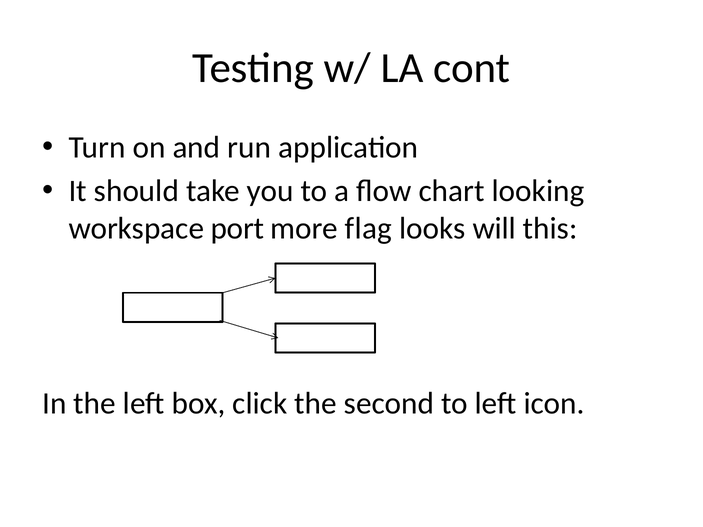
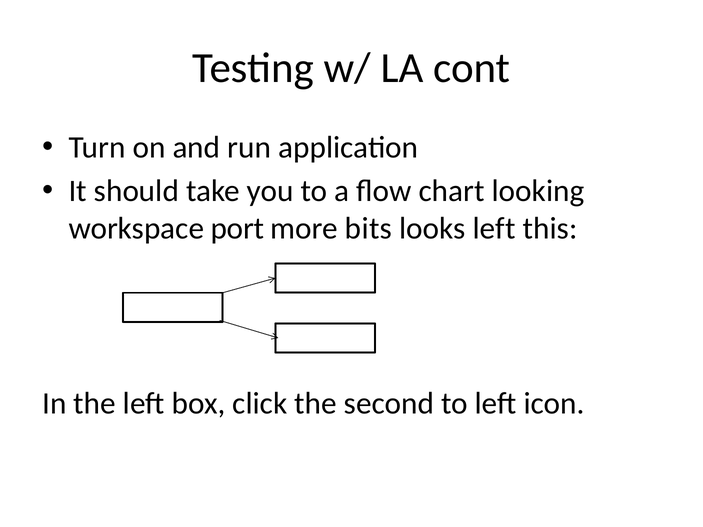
flag: flag -> bits (368, 229)
looks will: will -> left (494, 229)
